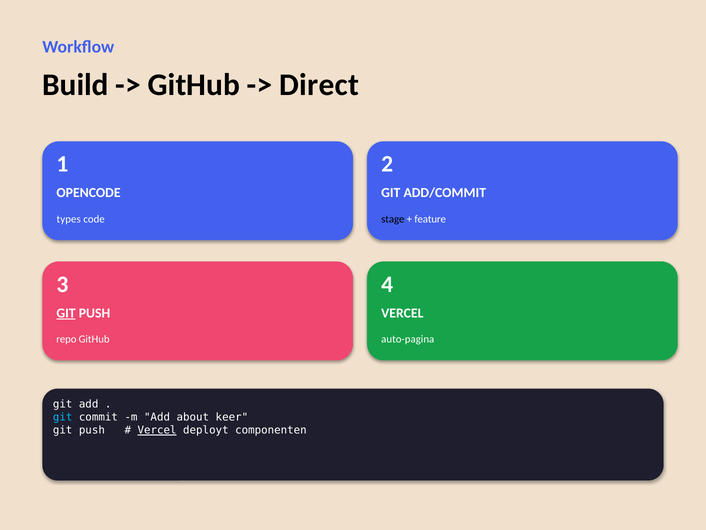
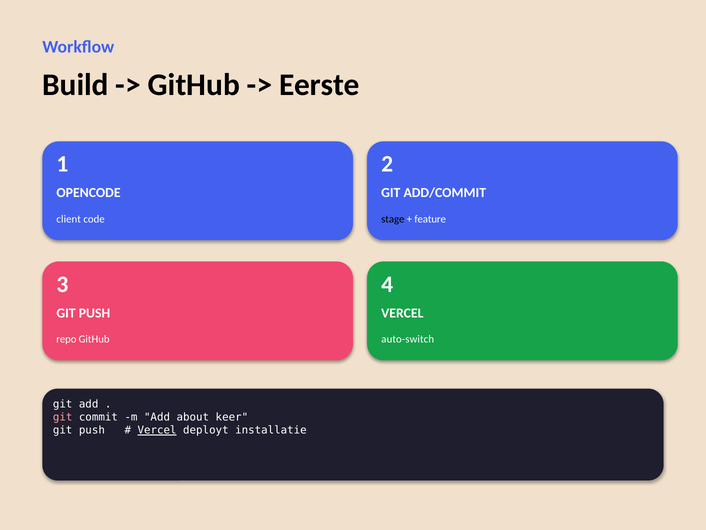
Direct: Direct -> Eerste (319, 85)
types: types -> client (69, 219)
GIT underline: present -> none (66, 313)
auto-pagina: auto-pagina -> auto-switch (408, 339)
git colour: light blue -> pink (63, 417)
componenten: componenten -> installatie (271, 430)
